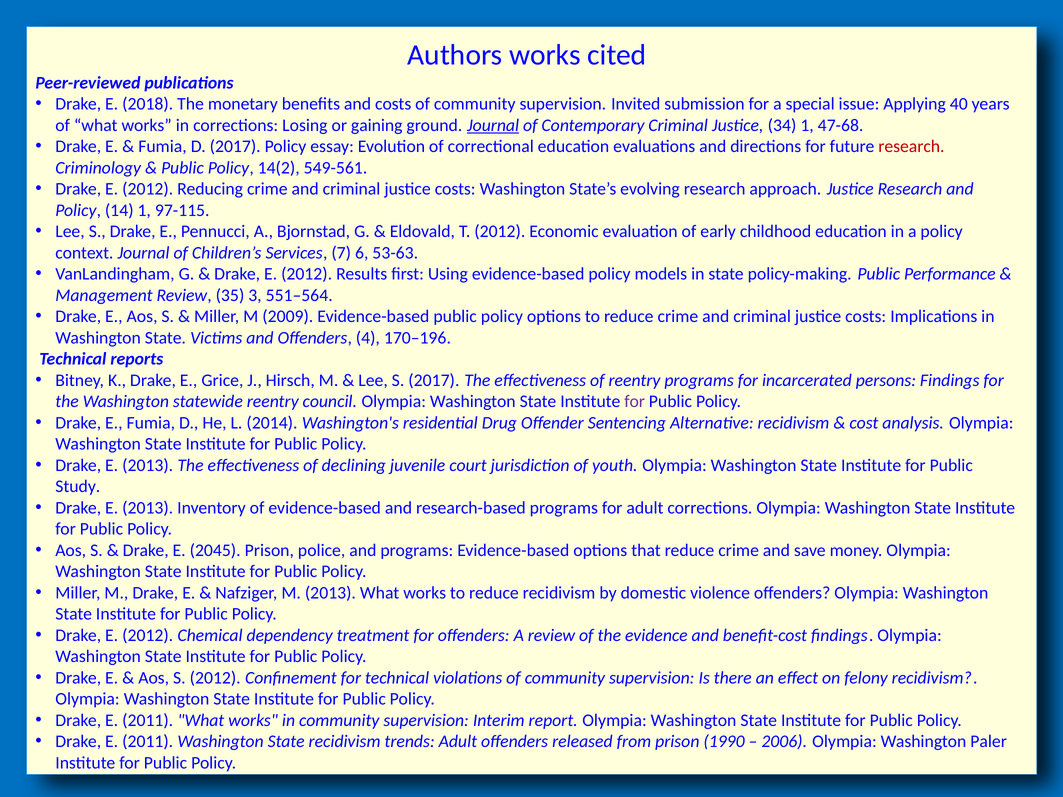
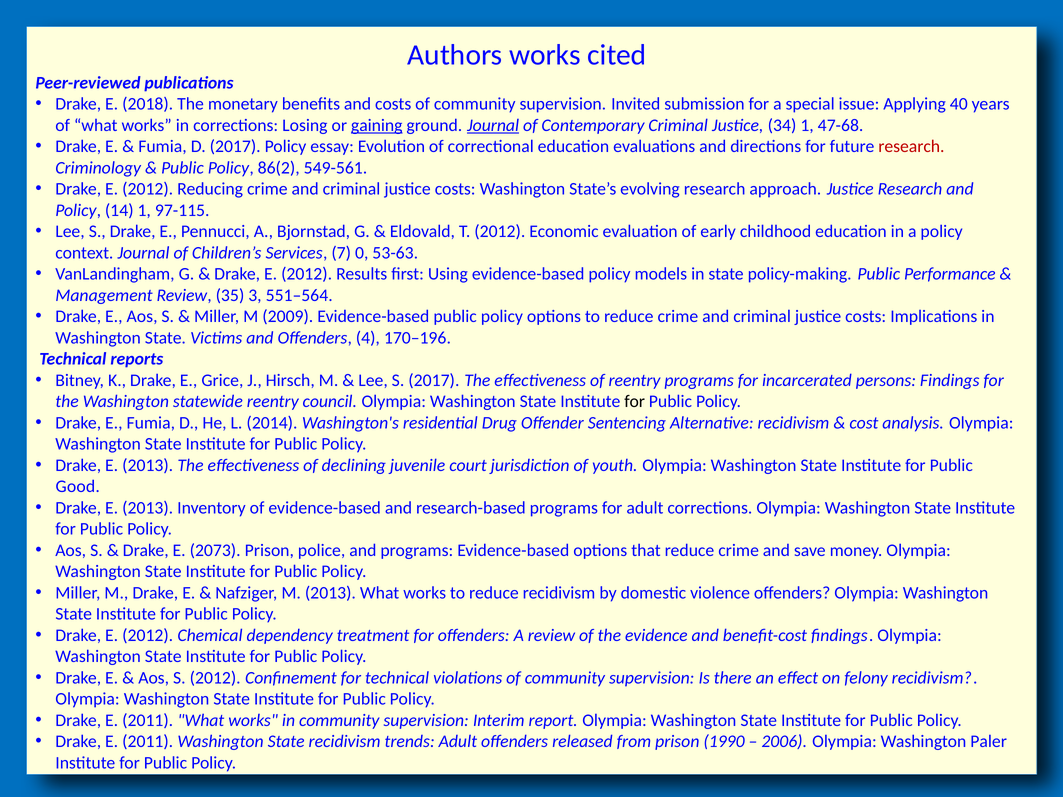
gaining underline: none -> present (377, 125)
14(2: 14(2 -> 86(2 (279, 168)
6: 6 -> 0 (362, 253)
for colour: purple -> black (635, 402)
Study: Study -> Good (78, 487)
2045: 2045 -> 2073 (215, 550)
